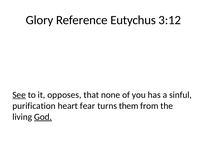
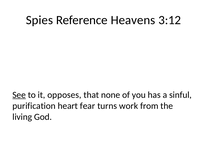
Glory: Glory -> Spies (39, 20)
Eutychus: Eutychus -> Heavens (133, 20)
them: them -> work (129, 106)
God underline: present -> none (43, 117)
